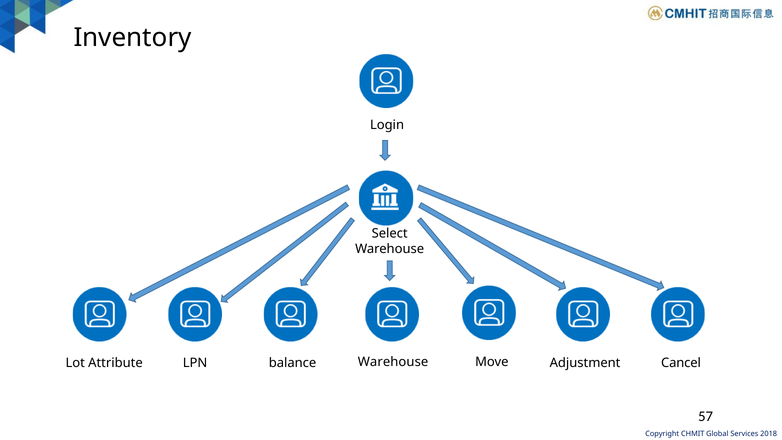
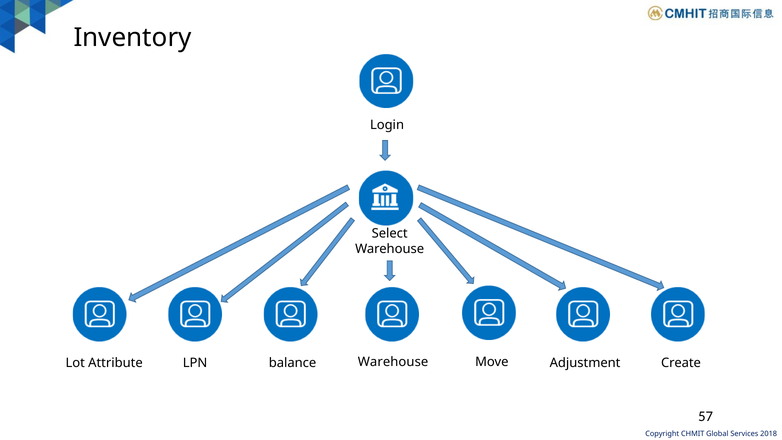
Cancel: Cancel -> Create (681, 363)
